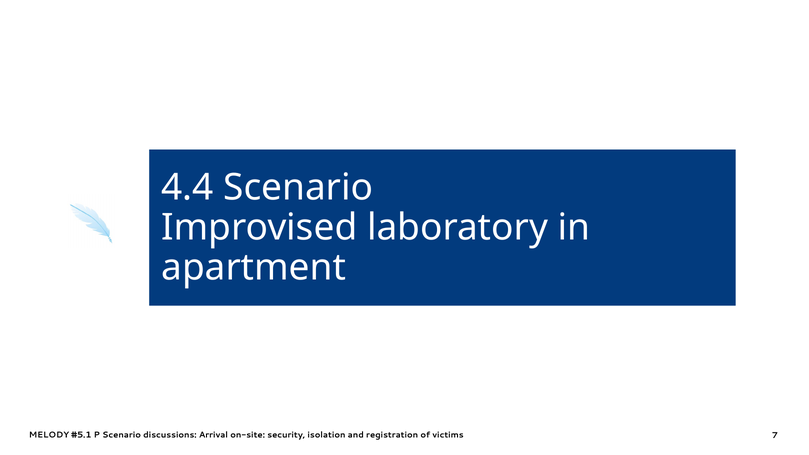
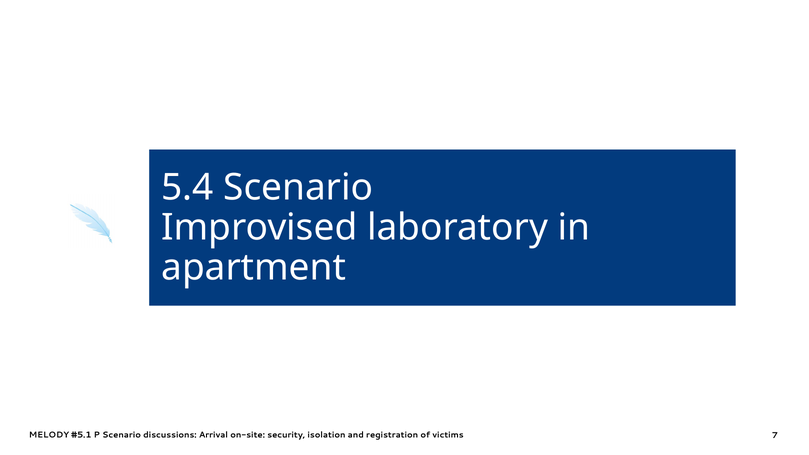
4.4: 4.4 -> 5.4 (187, 187)
